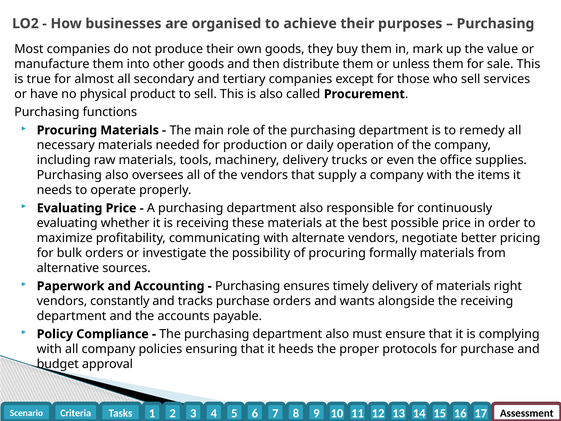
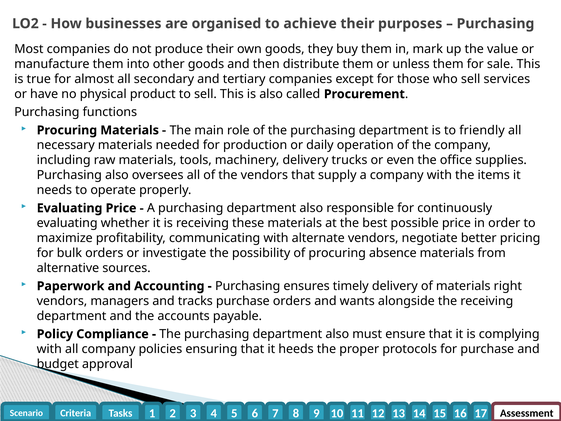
remedy: remedy -> friendly (482, 130)
formally: formally -> absence (393, 253)
constantly: constantly -> managers (120, 301)
